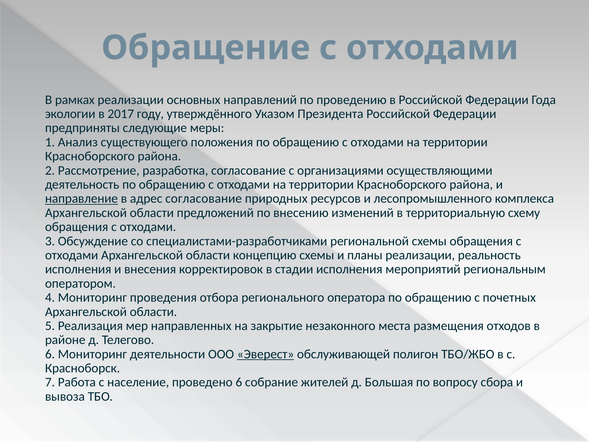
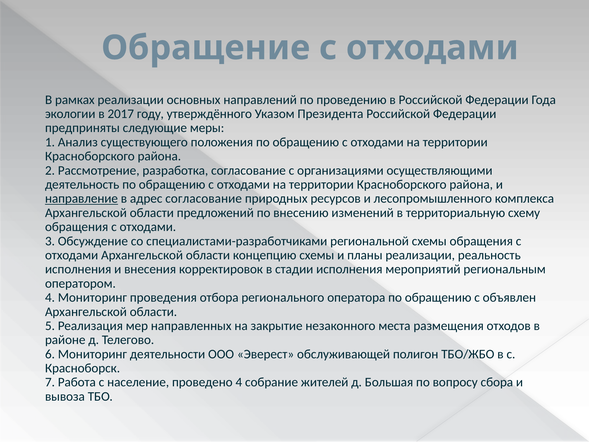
почетных: почетных -> объявлен (509, 297)
Эверест underline: present -> none (266, 354)
проведено 6: 6 -> 4 (239, 382)
